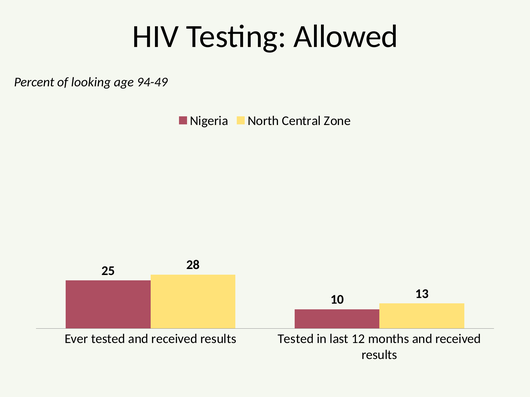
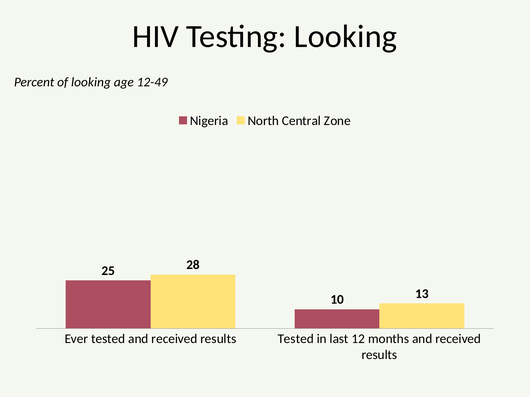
Testing Allowed: Allowed -> Looking (346, 36)
94-49: 94-49 -> 12-49 (152, 82)
